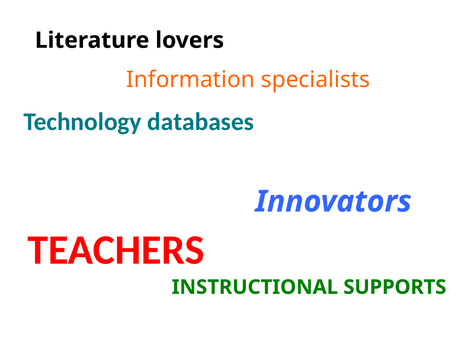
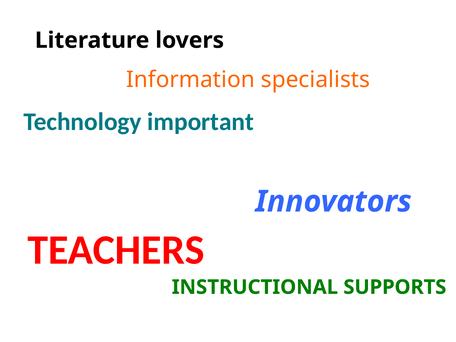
databases: databases -> important (201, 122)
